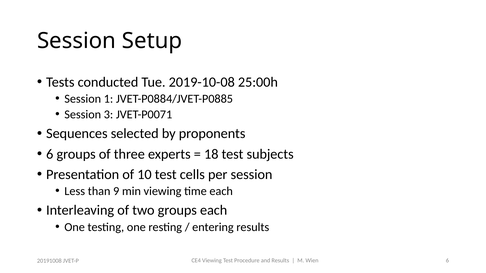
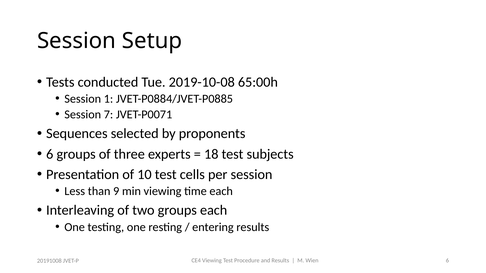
25:00h: 25:00h -> 65:00h (258, 82)
3: 3 -> 7 (108, 115)
